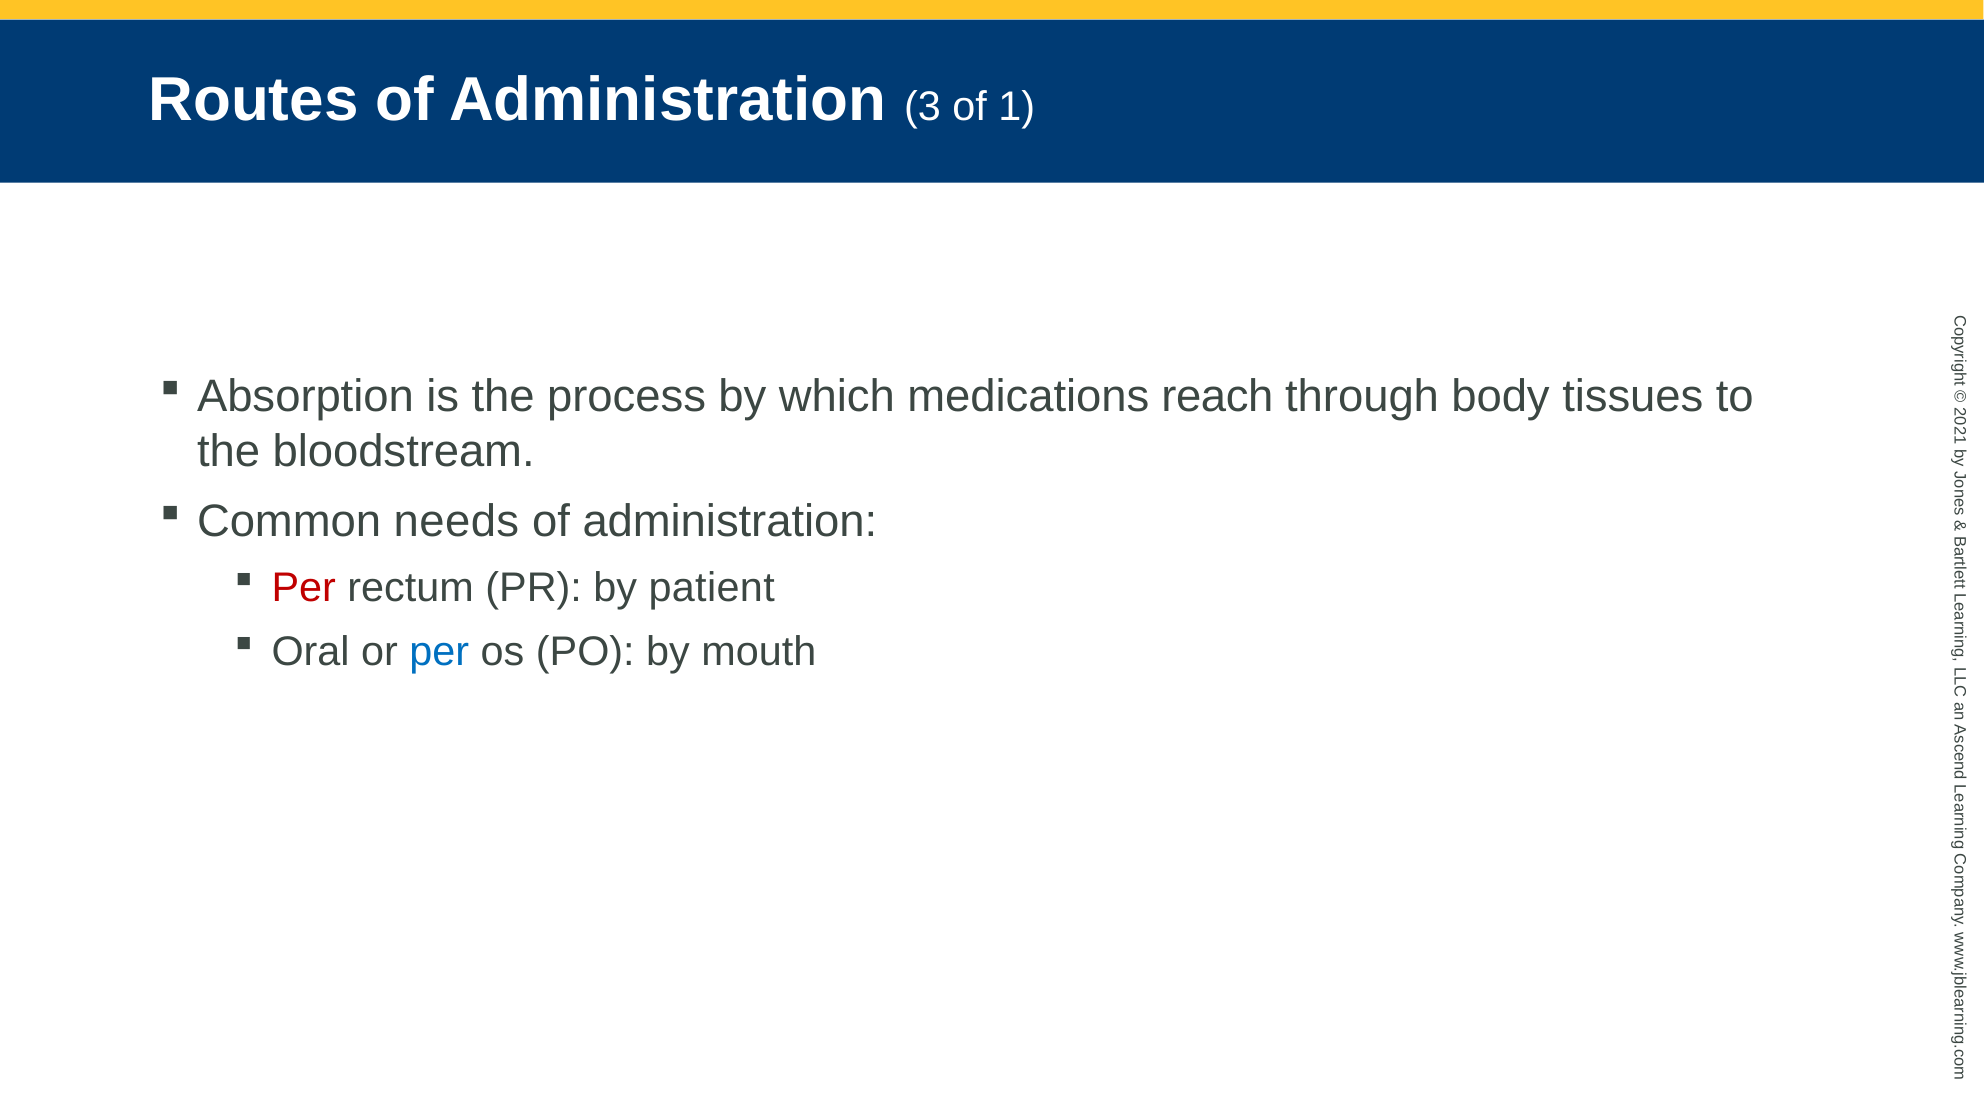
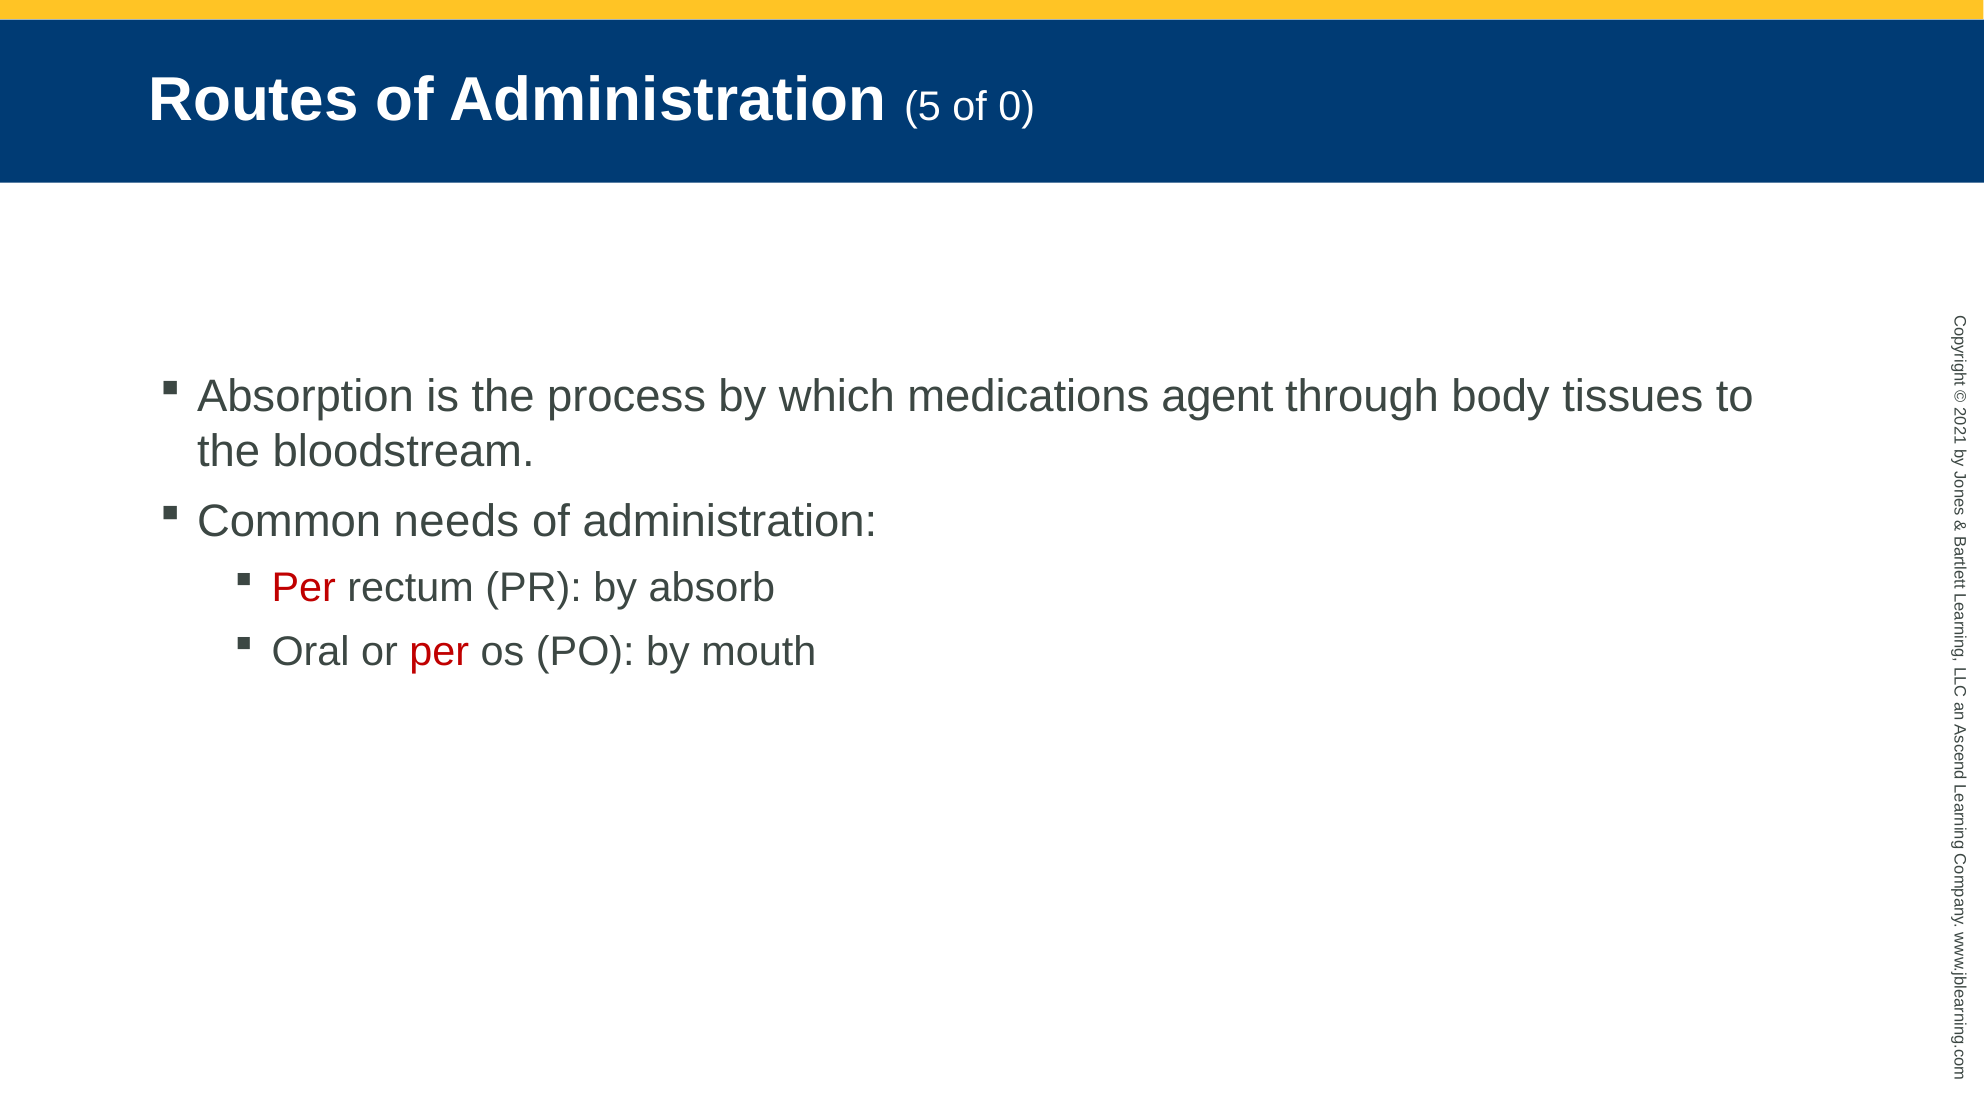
3: 3 -> 5 (923, 107)
of 1: 1 -> 0 (1017, 107)
reach: reach -> agent (1217, 396)
patient: patient -> absorb (712, 588)
per colour: blue -> red (439, 652)
